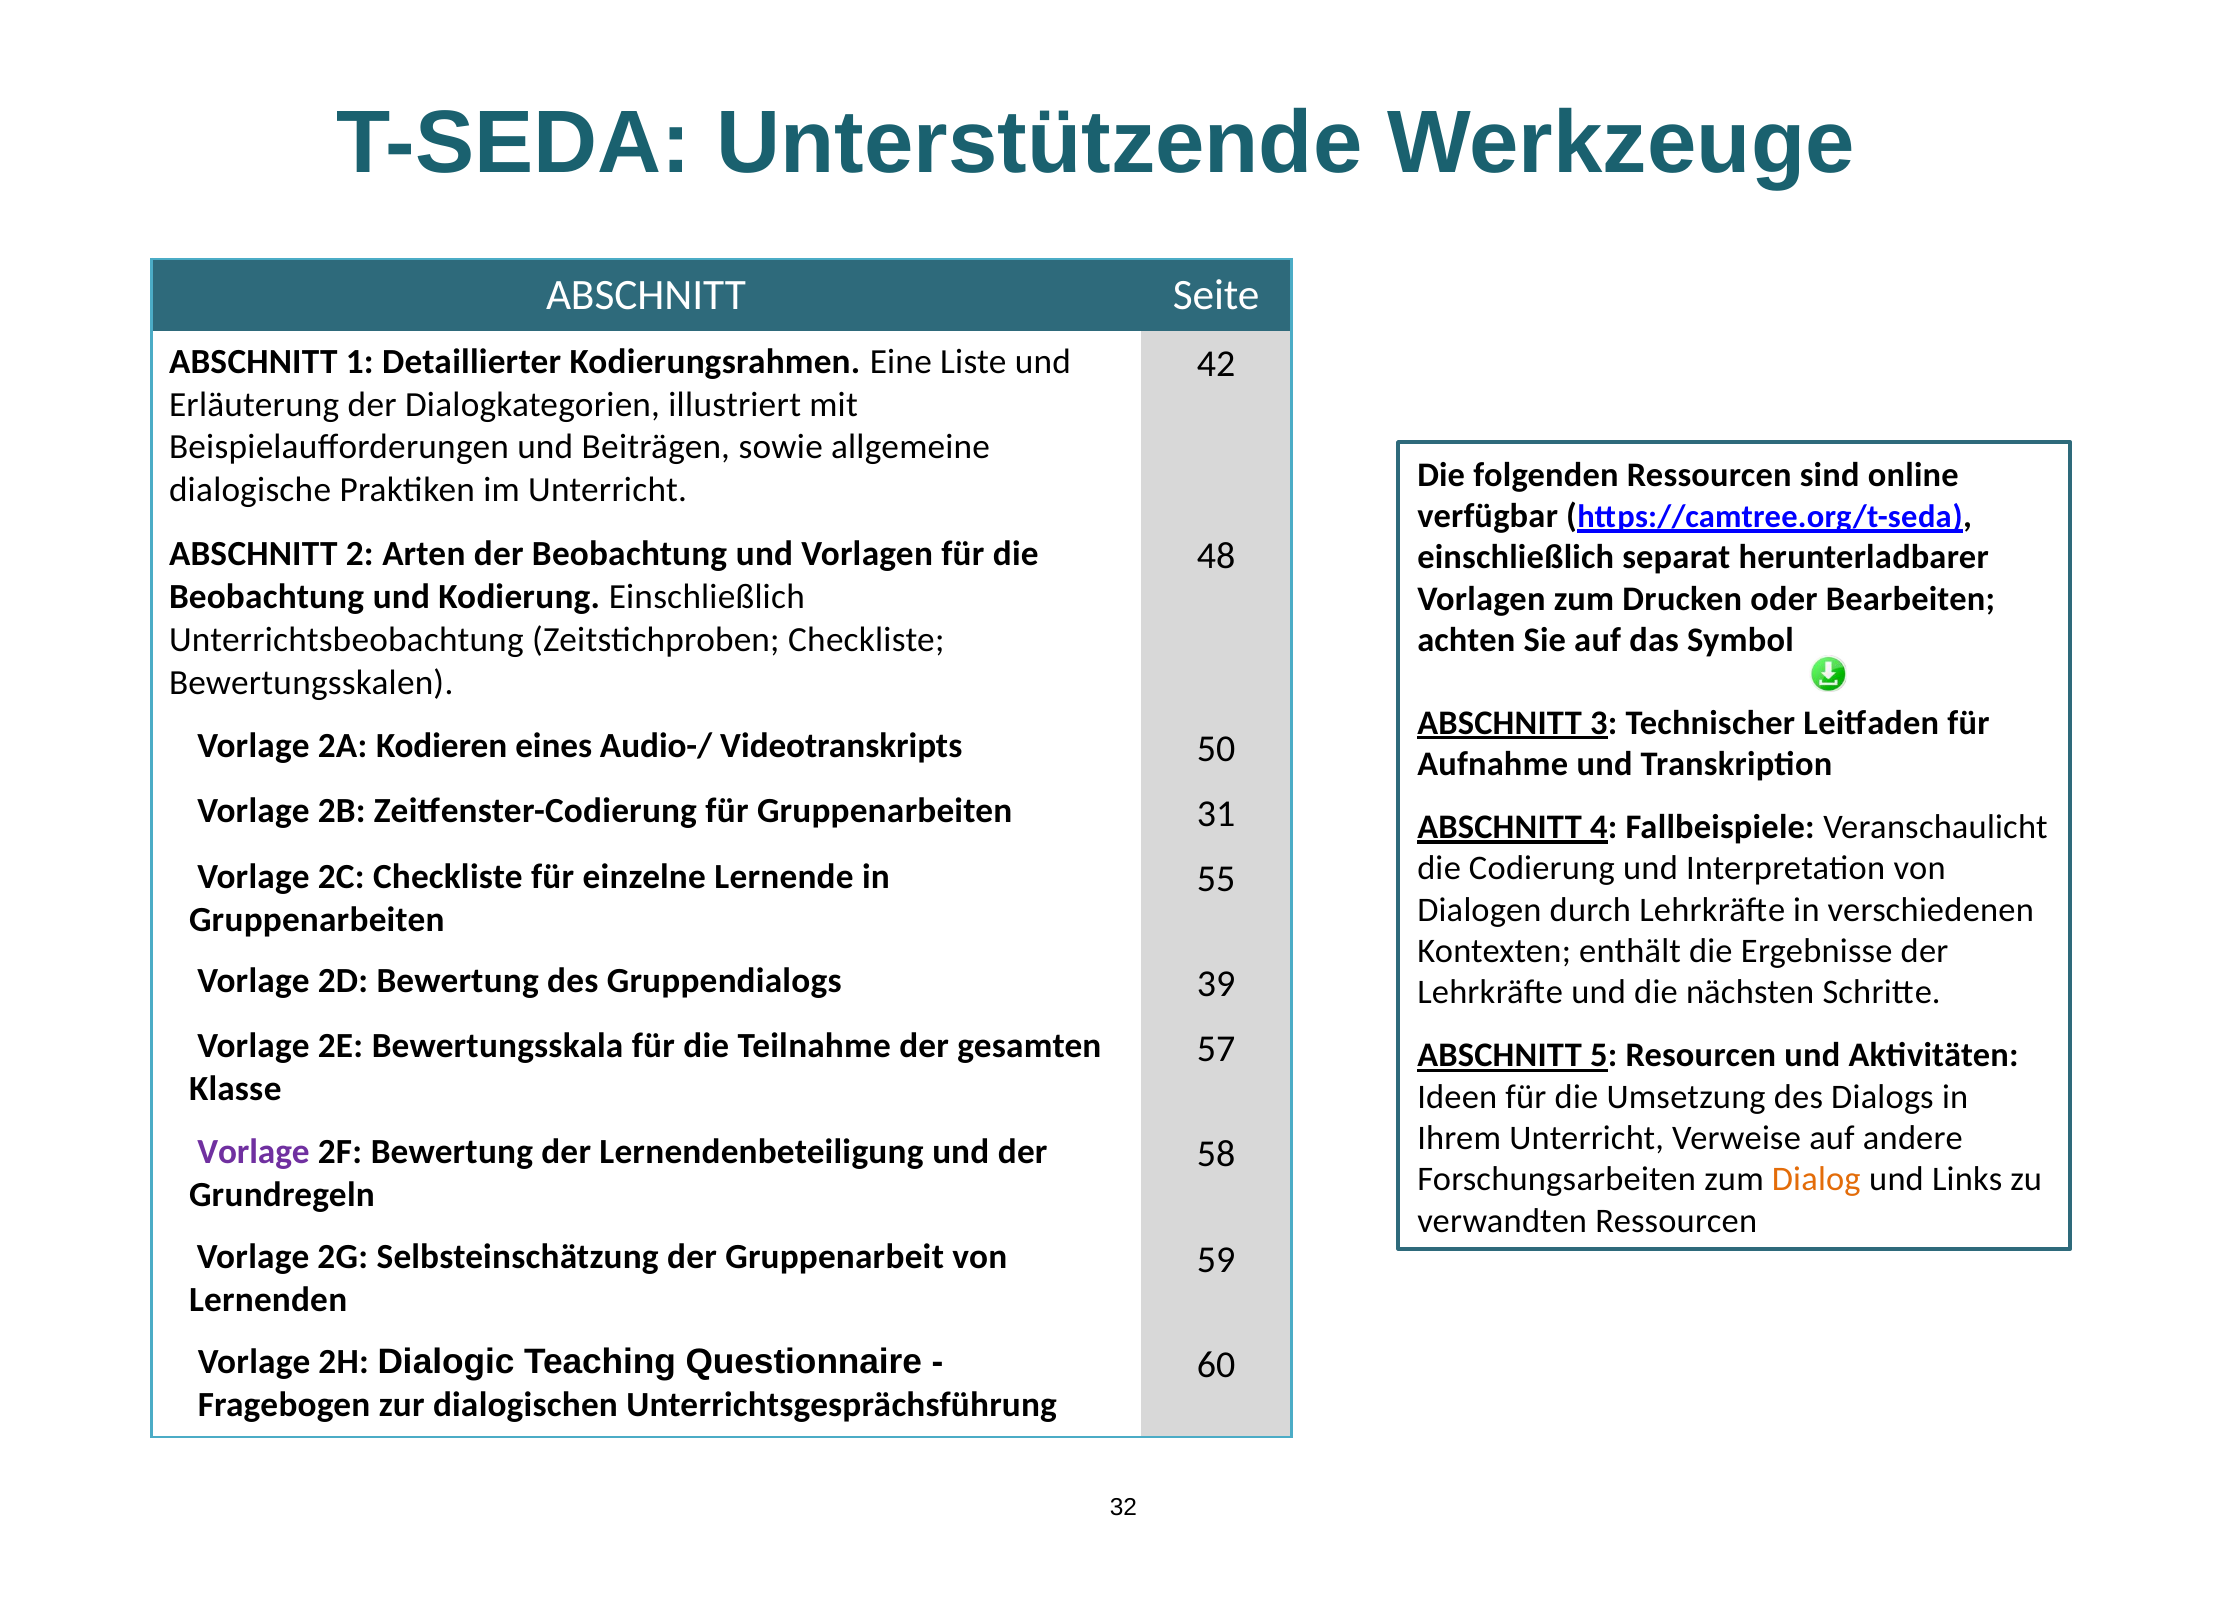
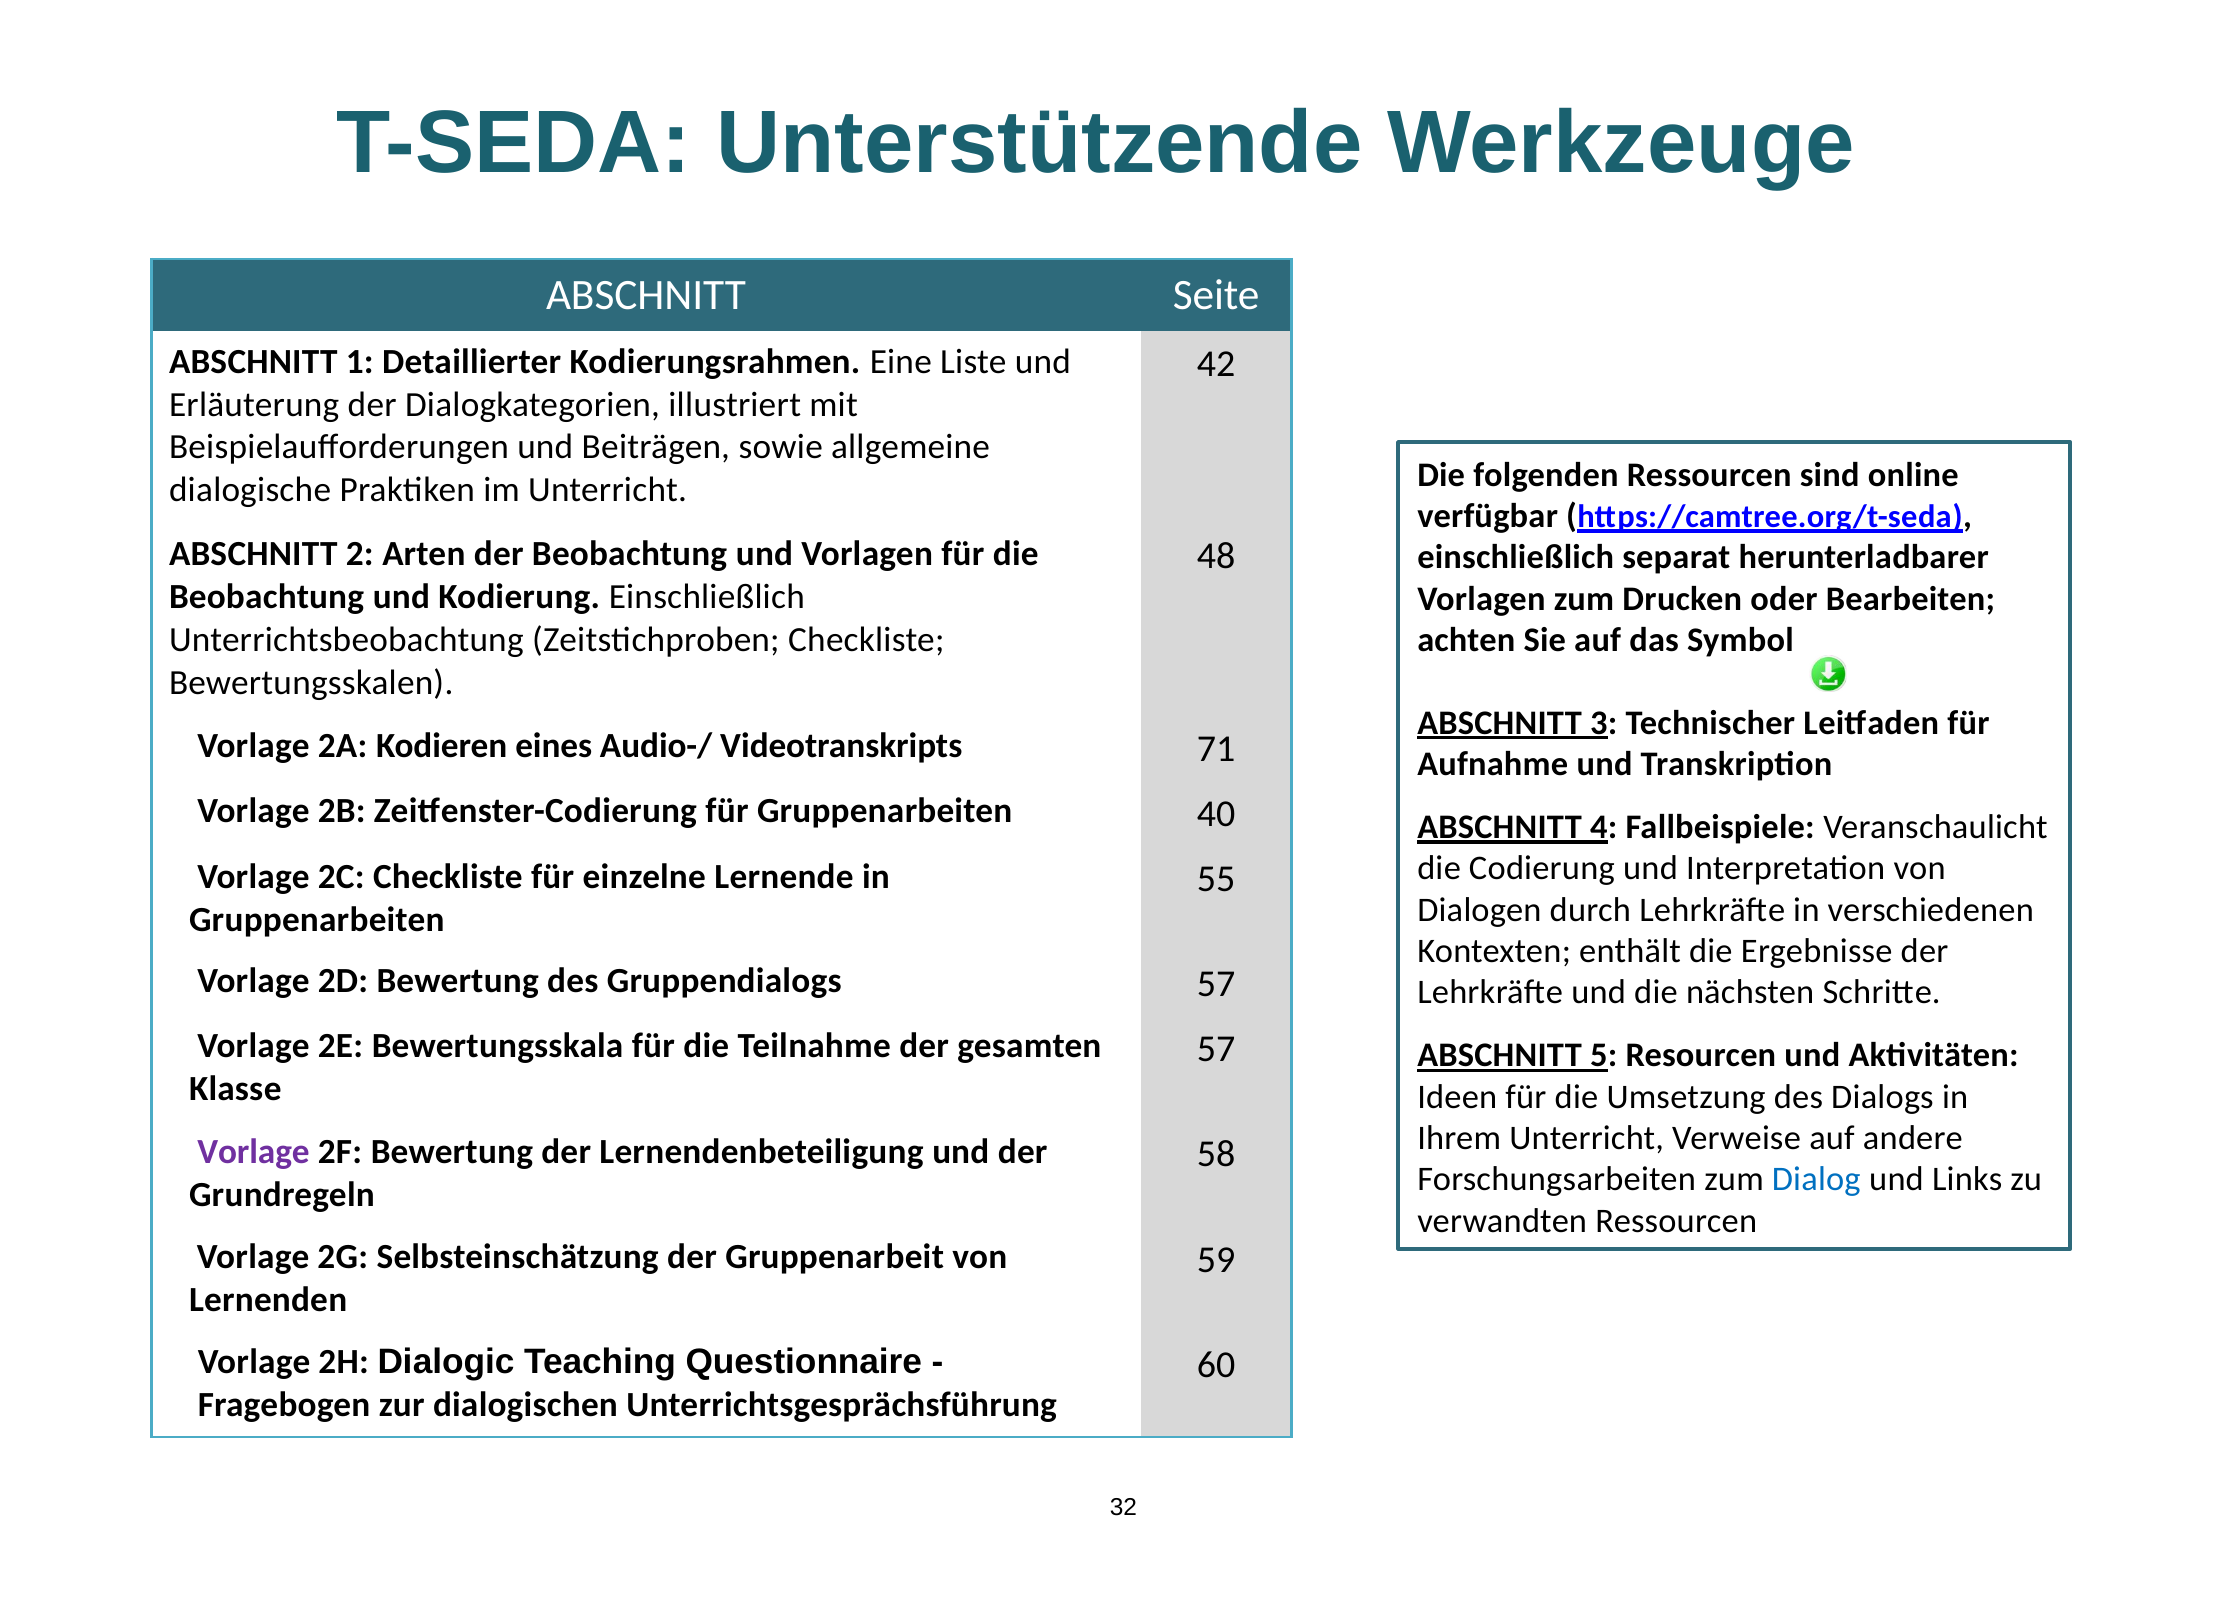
50: 50 -> 71 (1216, 749)
31: 31 -> 40 (1216, 814)
Gruppendialogs 39: 39 -> 57 (1216, 984)
Dialog colour: orange -> blue (1816, 1180)
